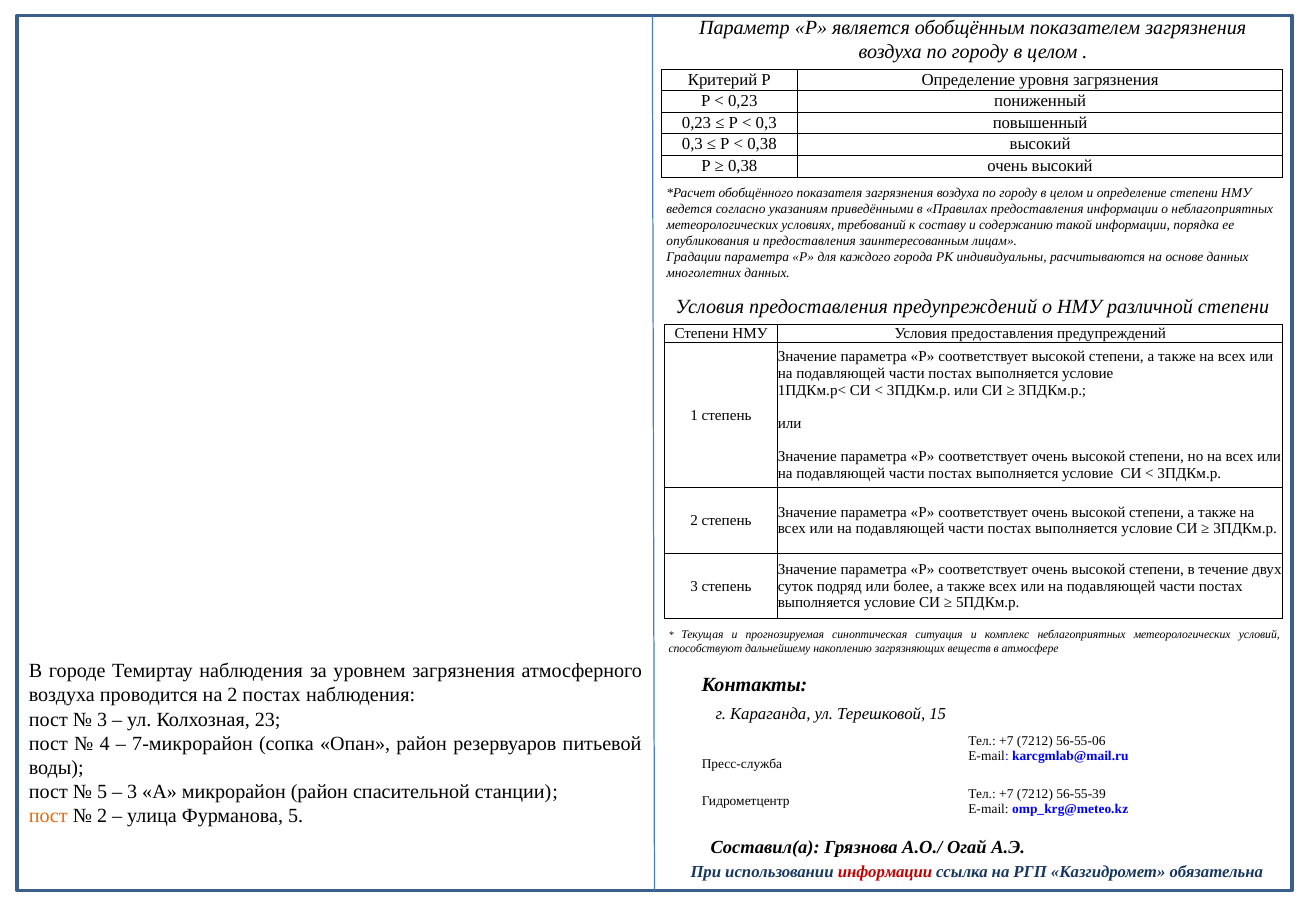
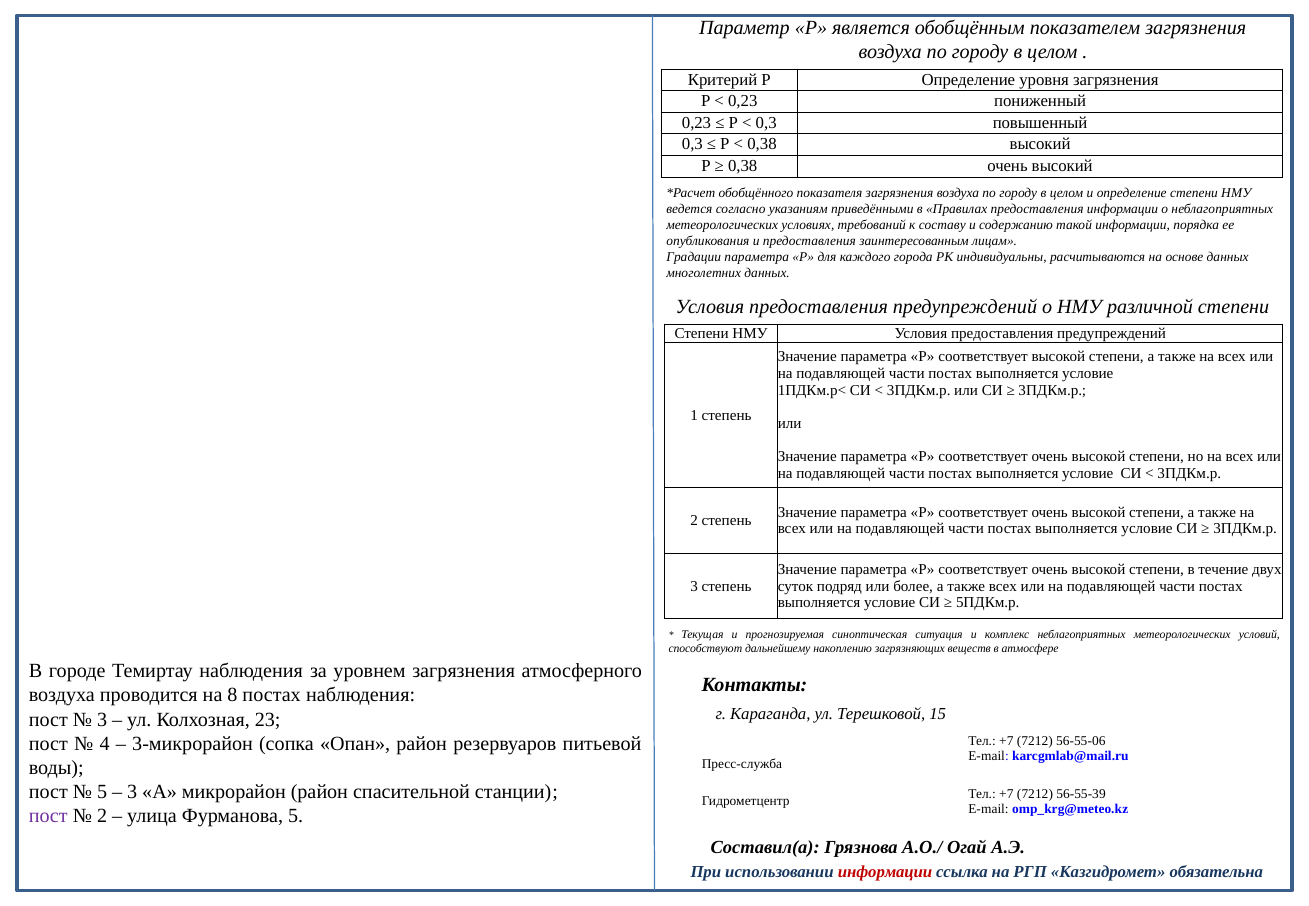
на 2: 2 -> 8 (232, 696)
7-микрорайон: 7-микрорайон -> 3-микрорайон (193, 744)
пост colour: orange -> purple (48, 816)
